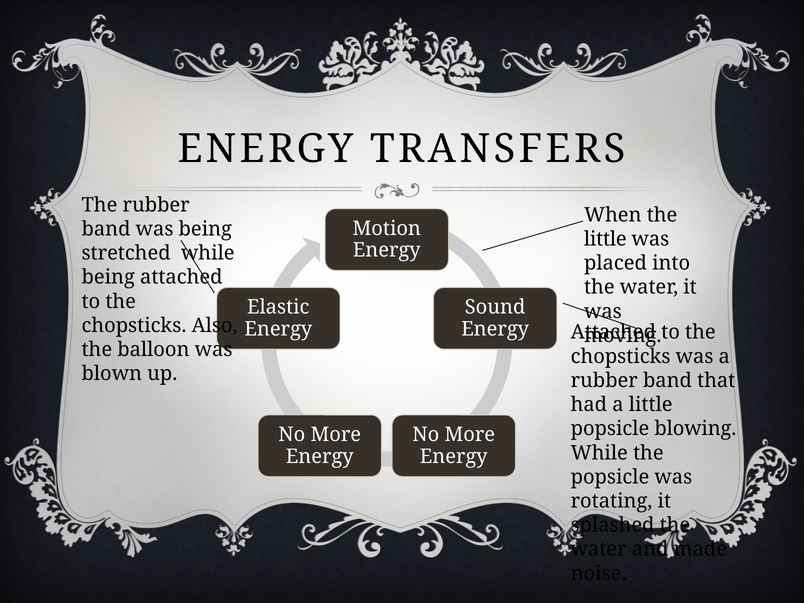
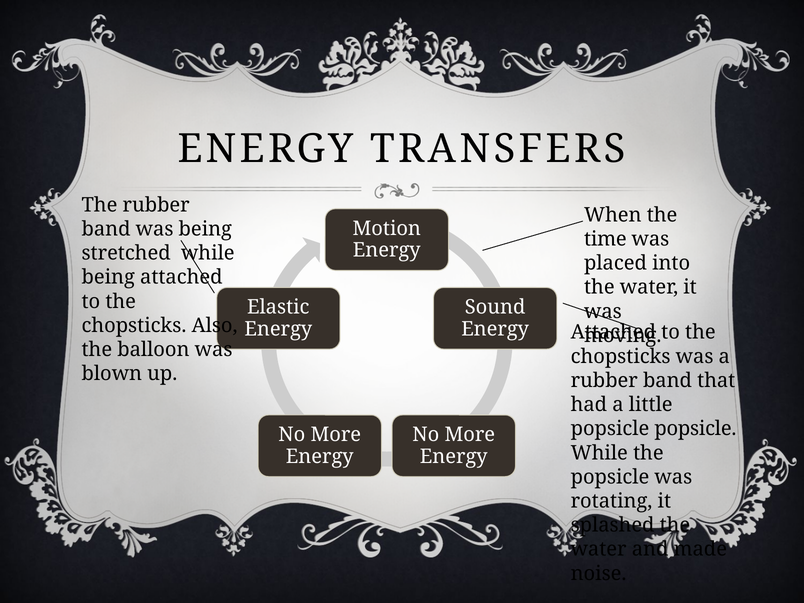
little: little -> time (605, 239)
popsicle blowing: blowing -> popsicle (695, 429)
